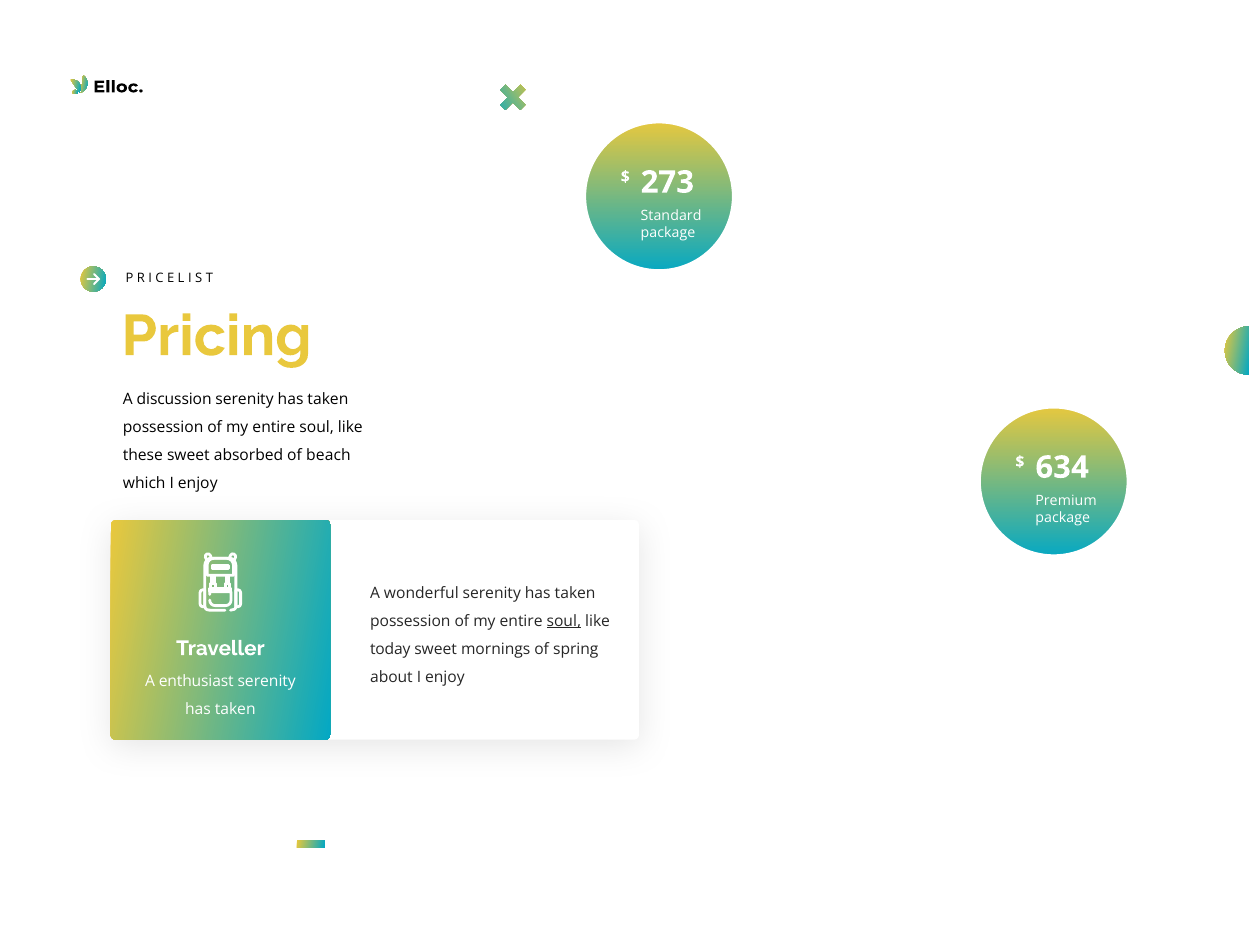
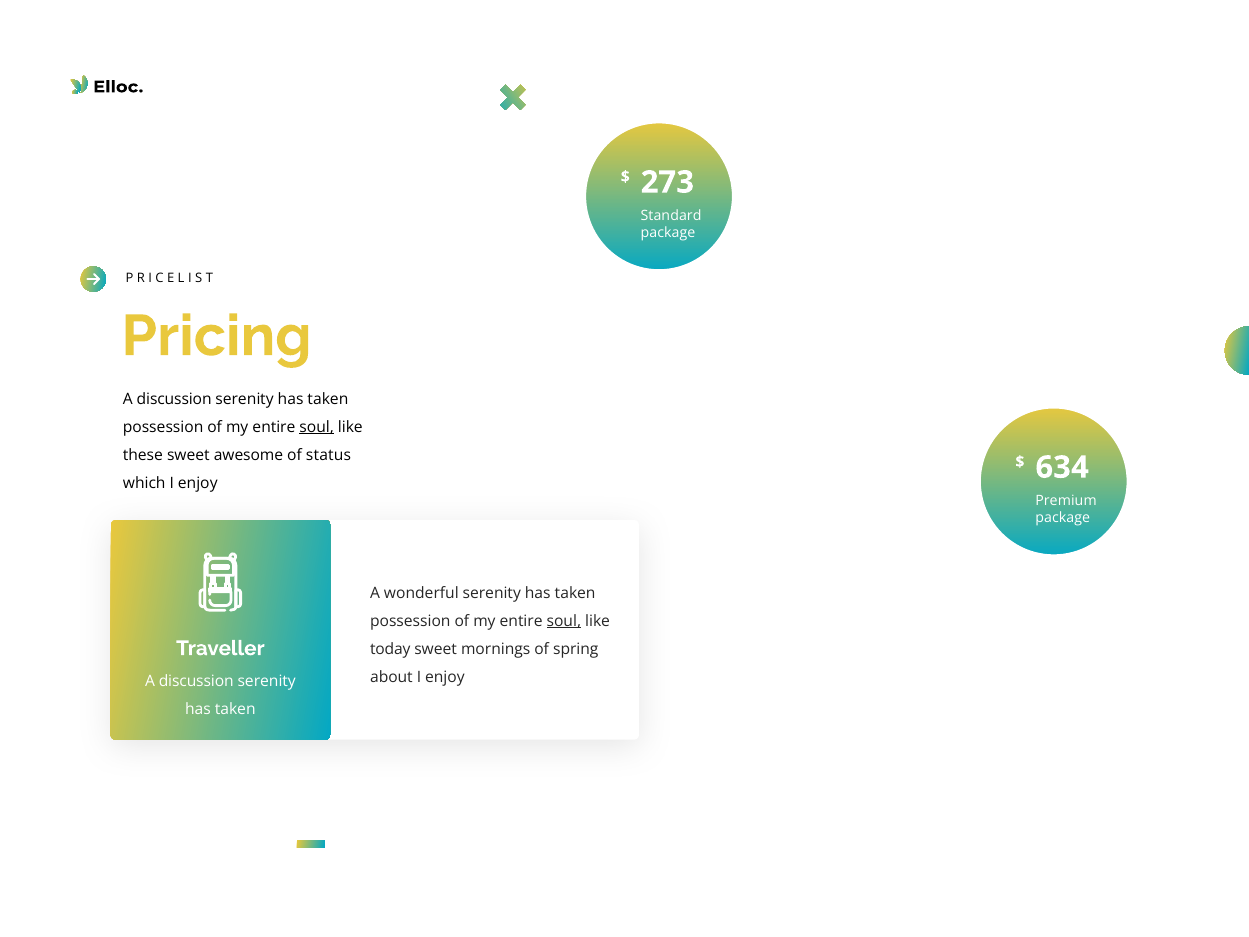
soul underline: none -> present (317, 427)
absorbed: absorbed -> awesome (249, 455)
beach: beach -> status (328, 455)
enthusiast: enthusiast -> discussion (196, 681)
